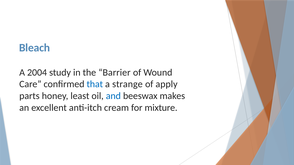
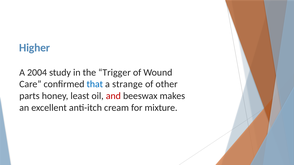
Bleach: Bleach -> Higher (35, 48)
Barrier: Barrier -> Trigger (115, 73)
apply: apply -> other (167, 84)
and colour: blue -> red (113, 96)
